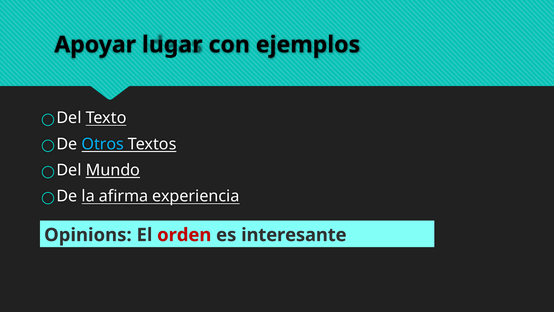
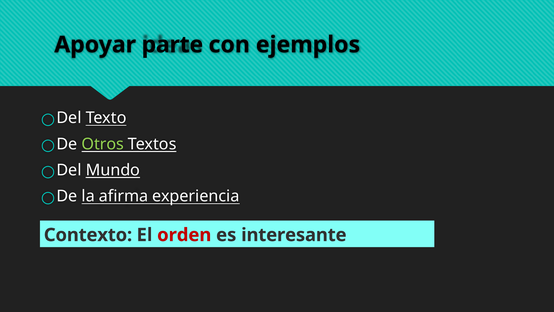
lugar: lugar -> parte (172, 45)
Otros colour: light blue -> light green (103, 144)
Opinions: Opinions -> Contexto (88, 235)
